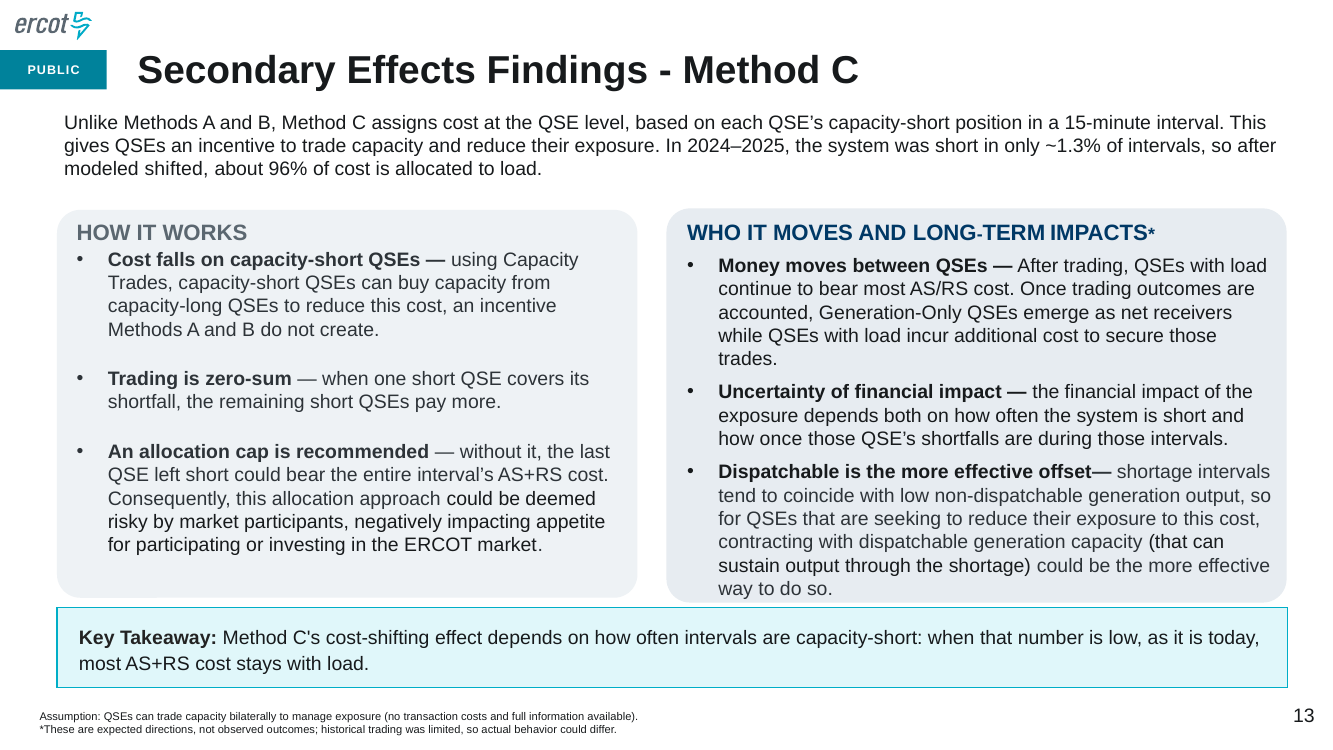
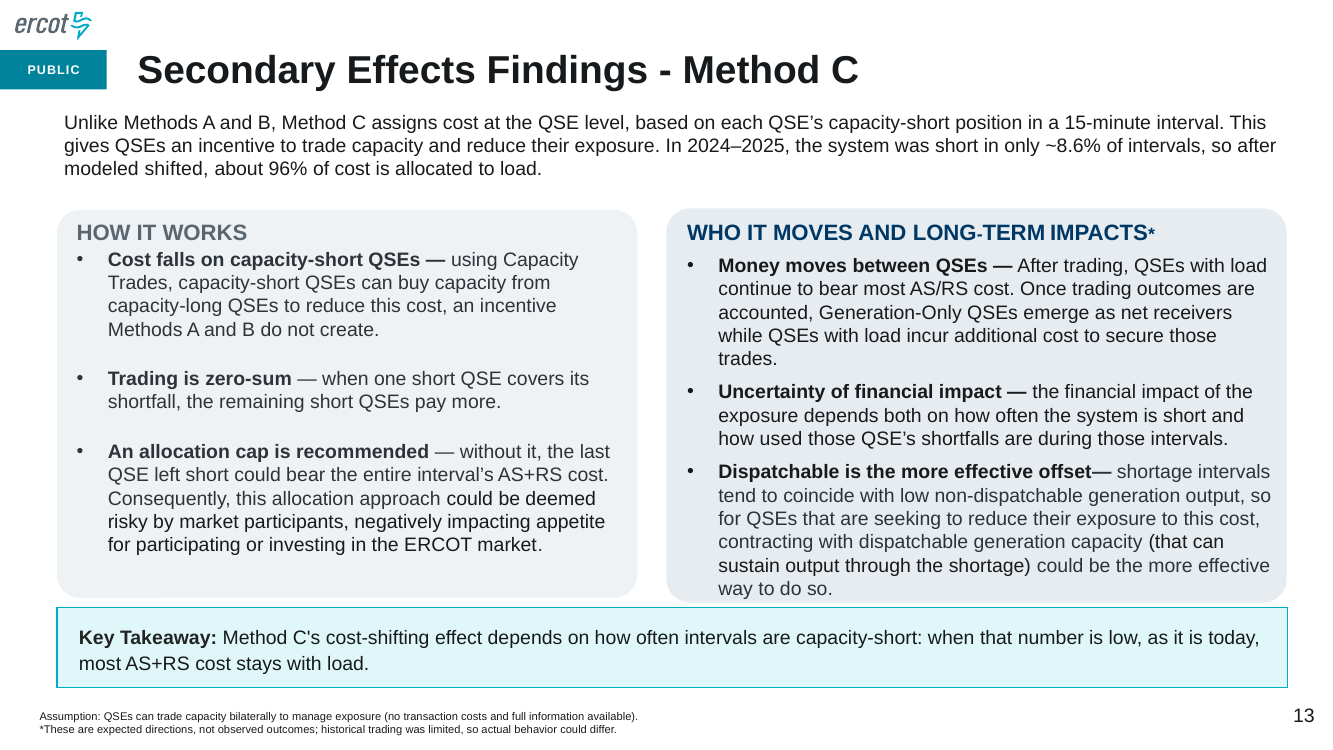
~1.3%: ~1.3% -> ~8.6% (1073, 146)
how once: once -> used (781, 439)
